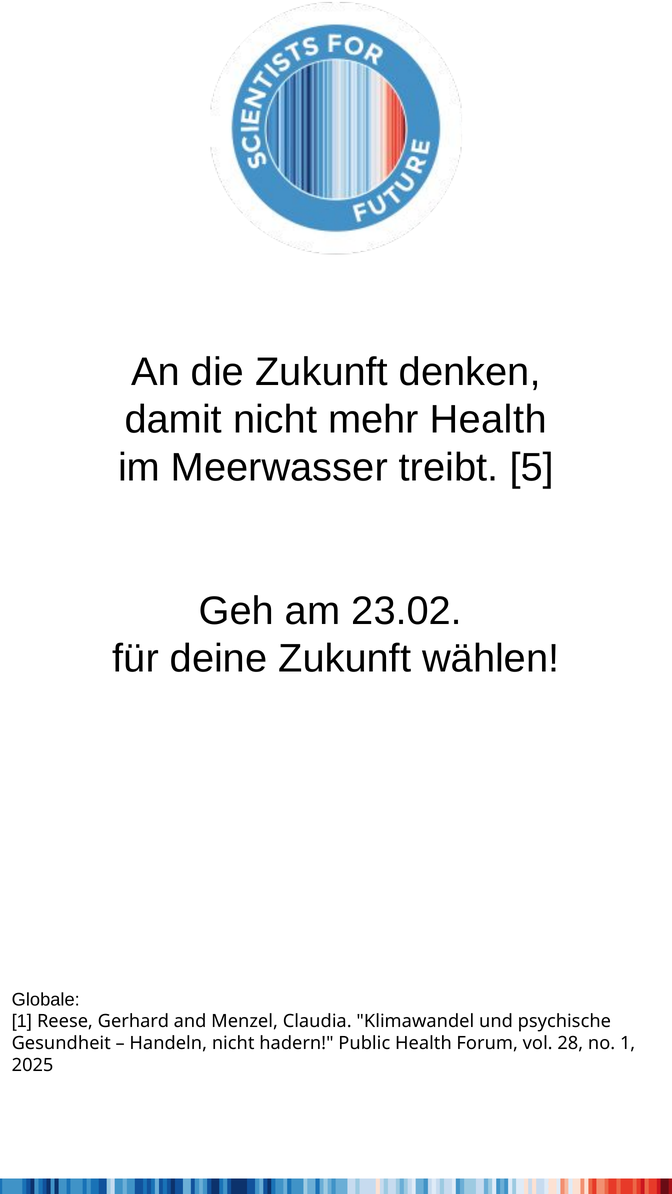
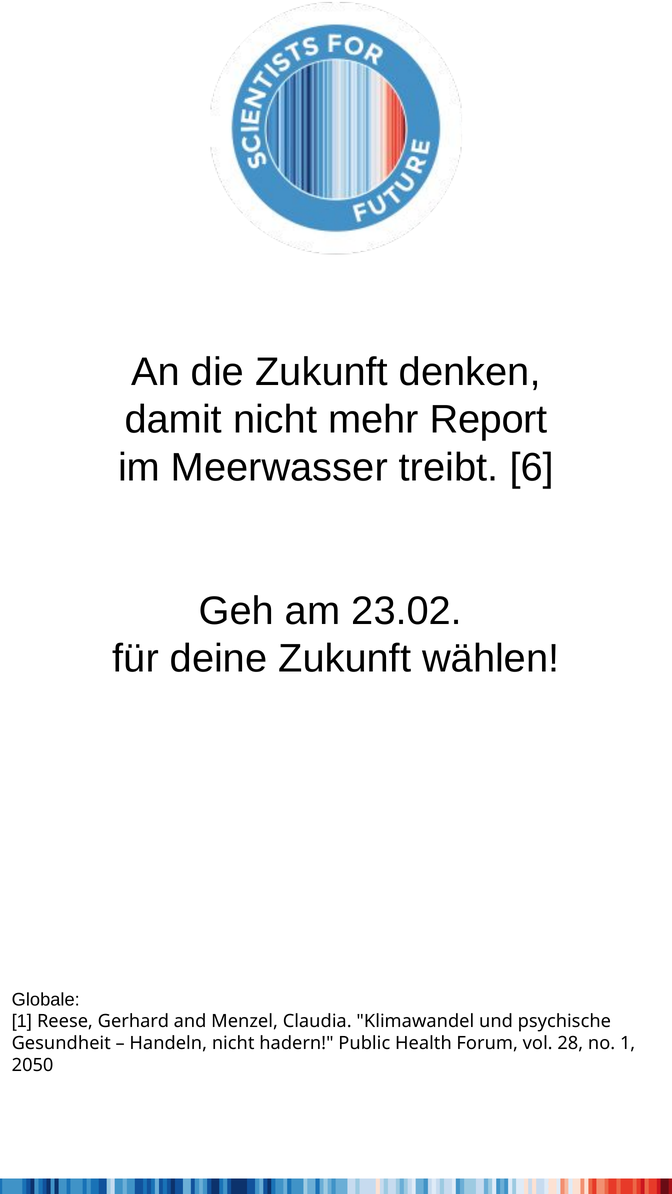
mehr Health: Health -> Report (489, 420)
5: 5 -> 6 (532, 468)
2025: 2025 -> 2050 (33, 1066)
